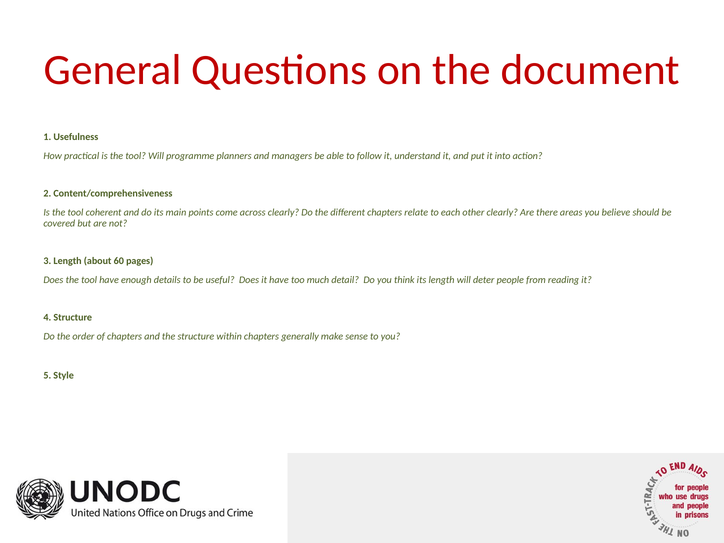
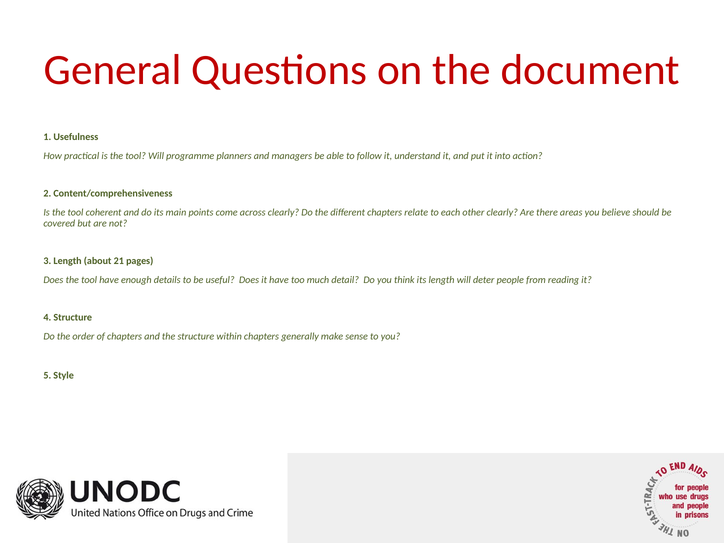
60: 60 -> 21 (119, 261)
